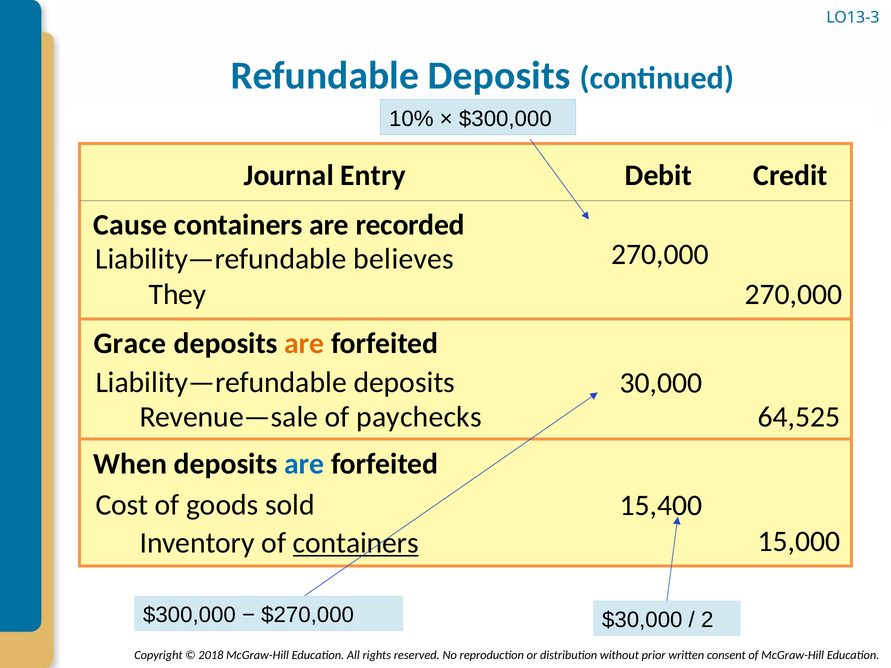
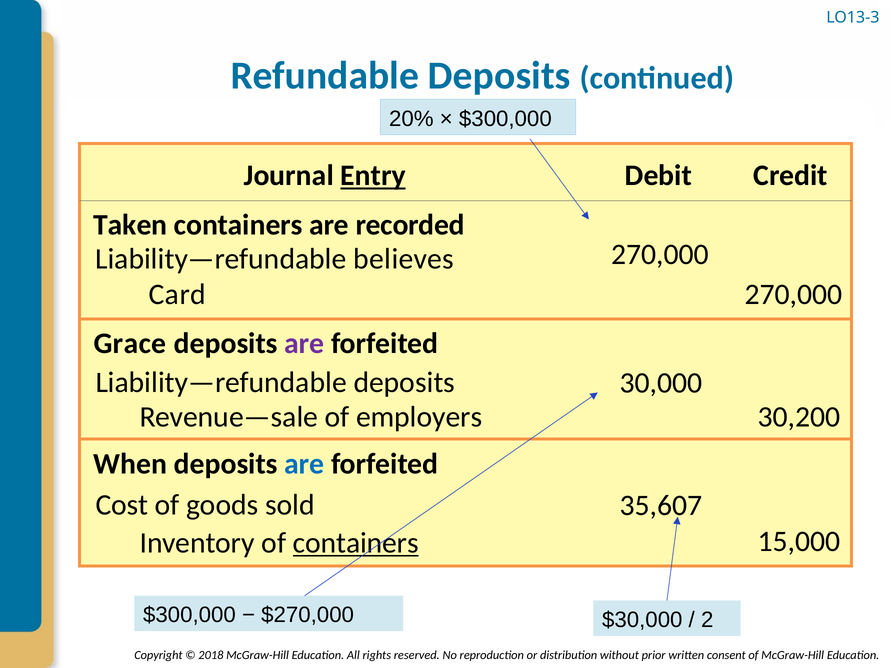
10%: 10% -> 20% (411, 119)
Entry underline: none -> present (373, 176)
Cause: Cause -> Taken (130, 225)
They: They -> Card (177, 295)
are colour: orange -> purple (304, 344)
paychecks: paychecks -> employers (419, 417)
64,525: 64,525 -> 30,200 (799, 417)
15,400: 15,400 -> 35,607 (661, 506)
